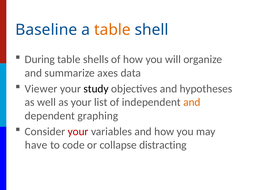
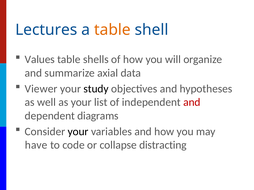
Baseline: Baseline -> Lectures (46, 30)
During: During -> Values (40, 60)
axes: axes -> axial (108, 73)
and colour: orange -> red (192, 103)
graphing: graphing -> diagrams (98, 116)
your colour: red -> black (78, 132)
